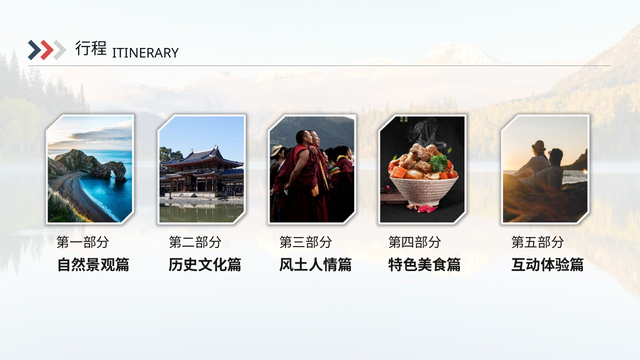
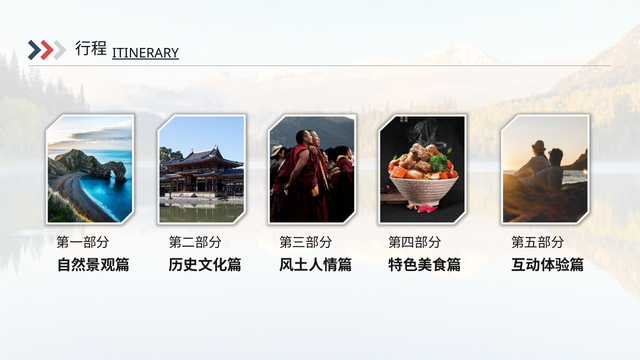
ITINERARY underline: none -> present (146, 53)
